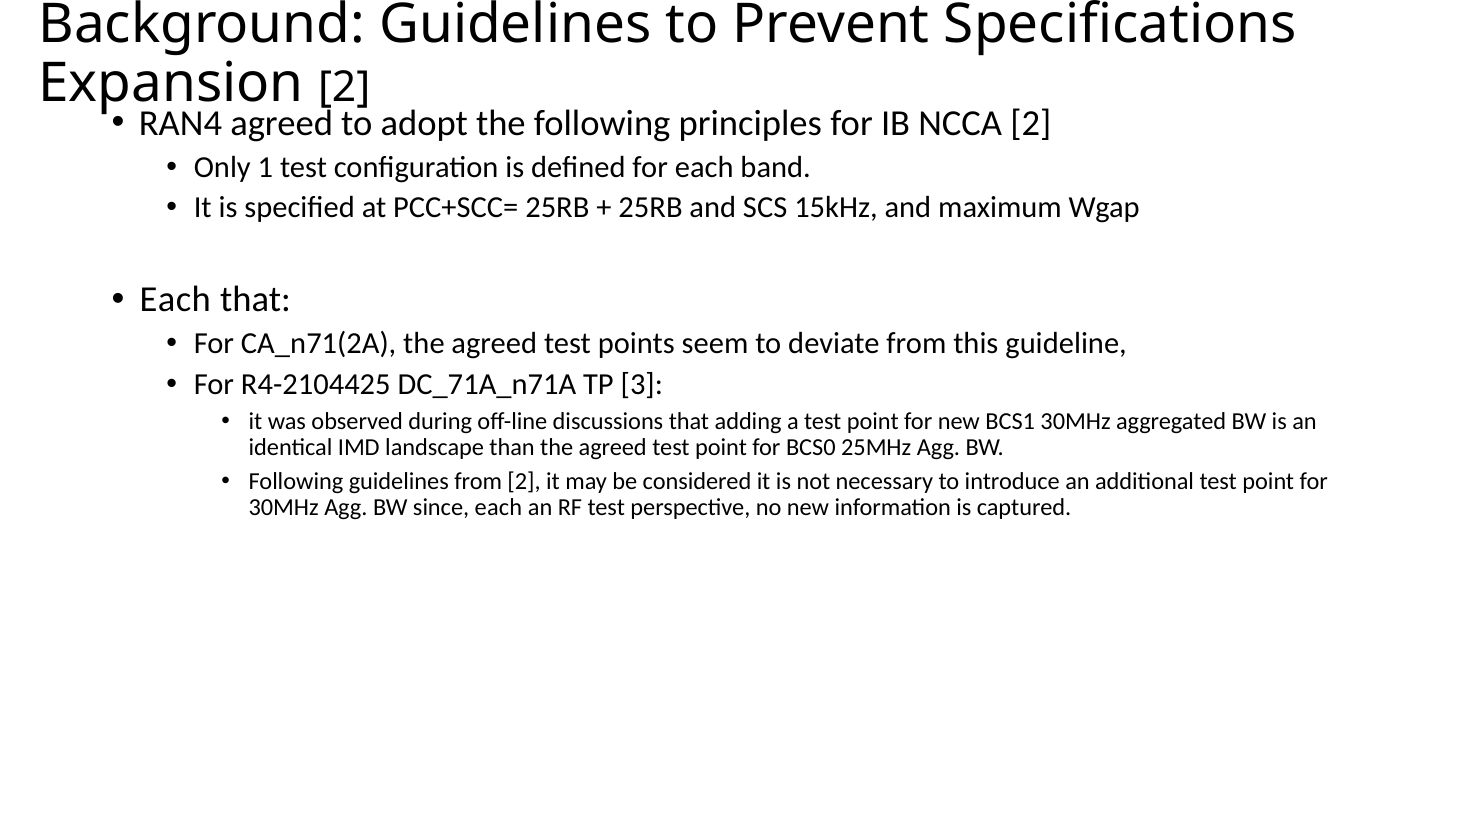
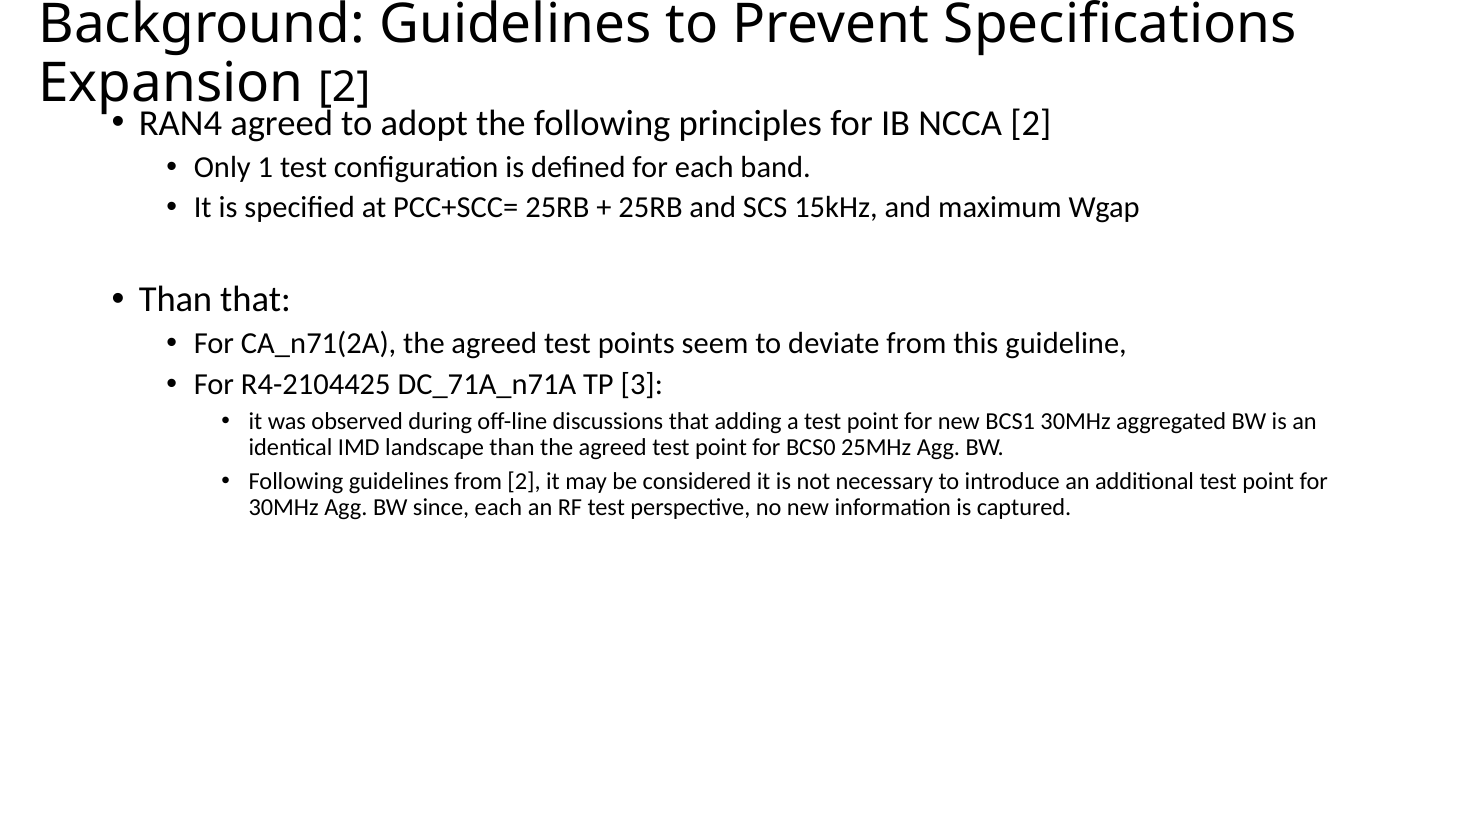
Each: Each -> Than (176, 300)
